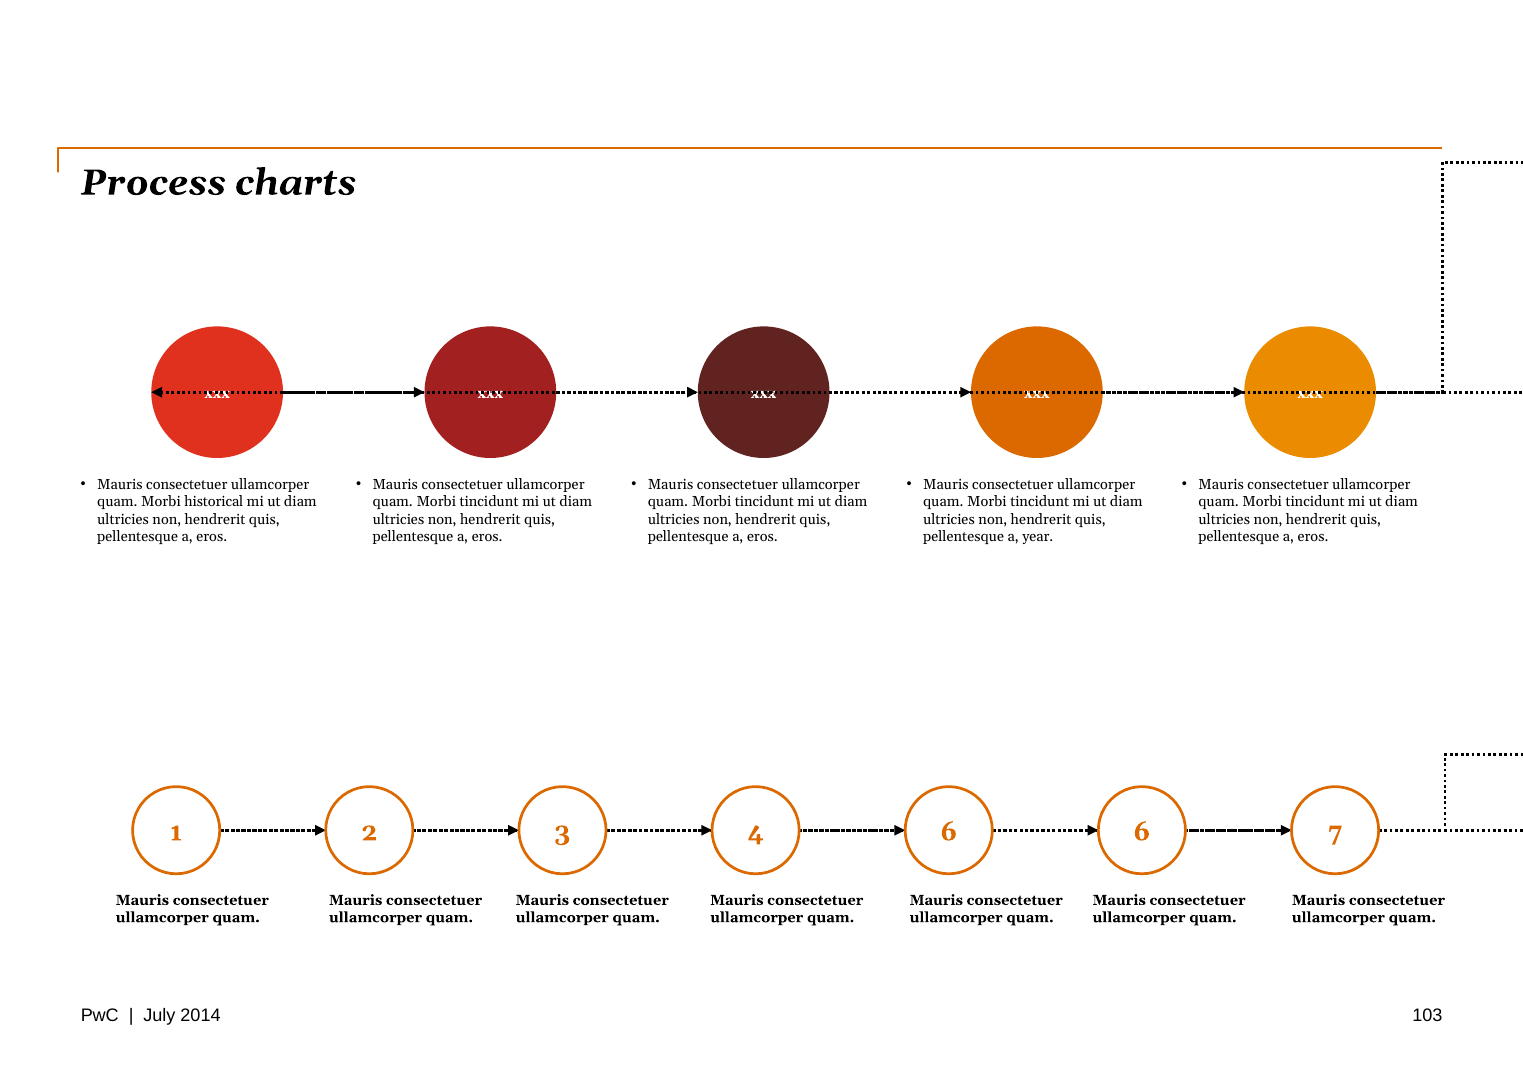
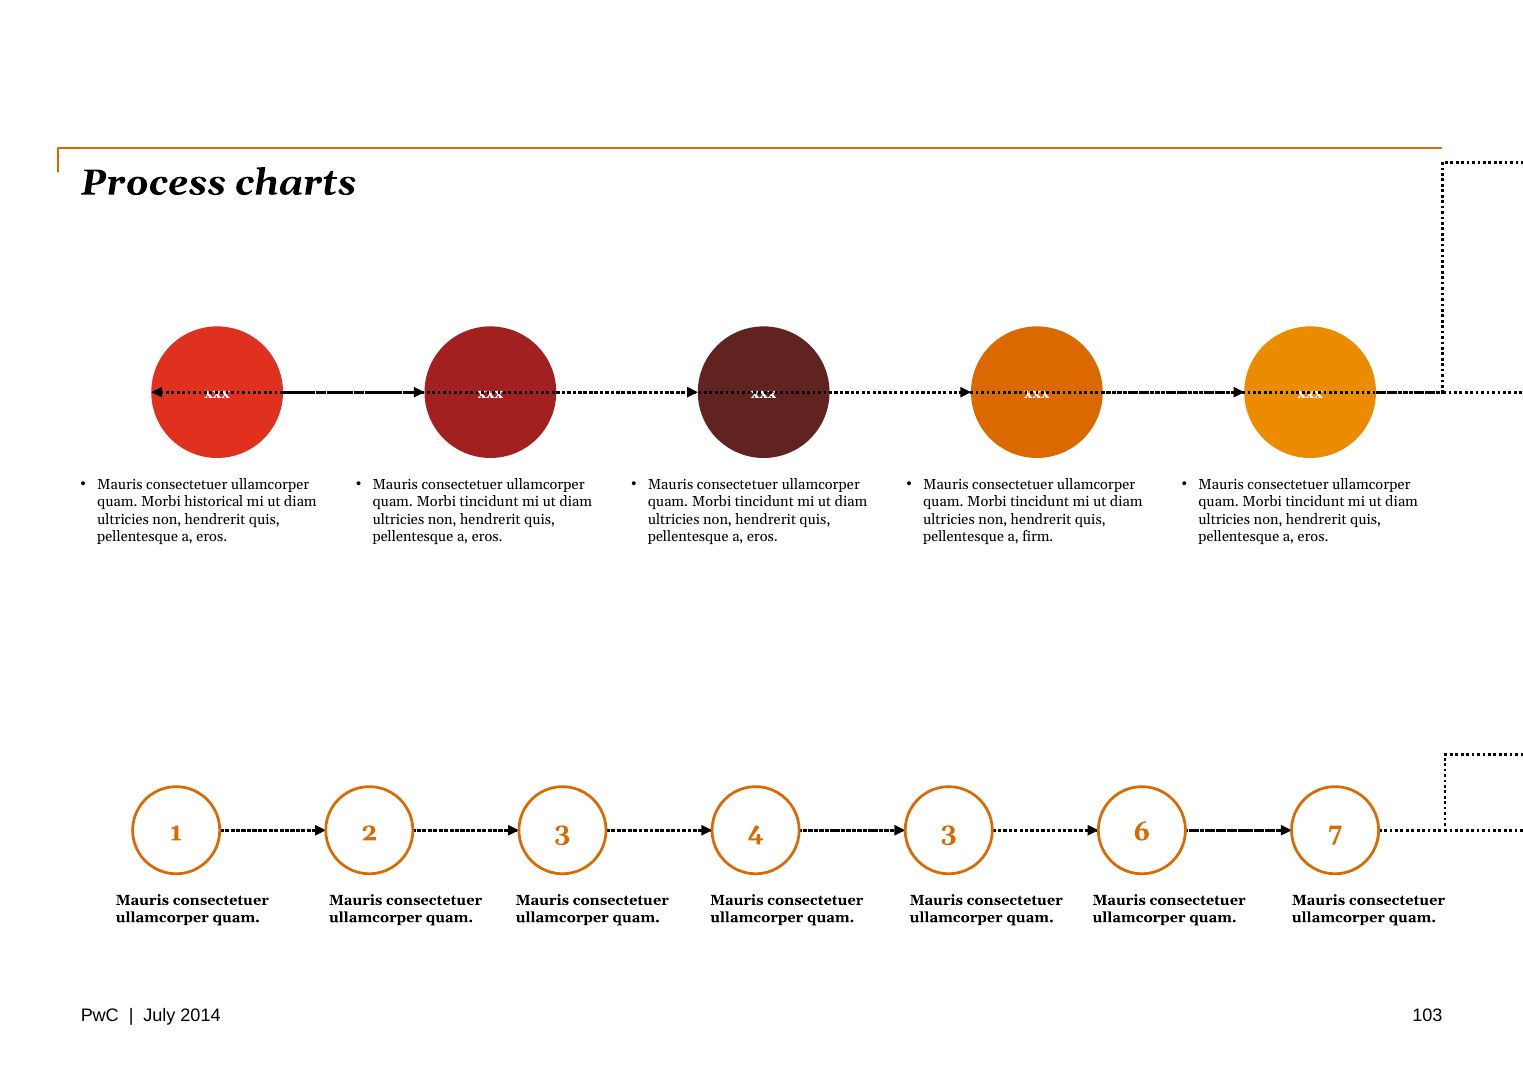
year: year -> firm (1038, 537)
3 6: 6 -> 3 (949, 832)
